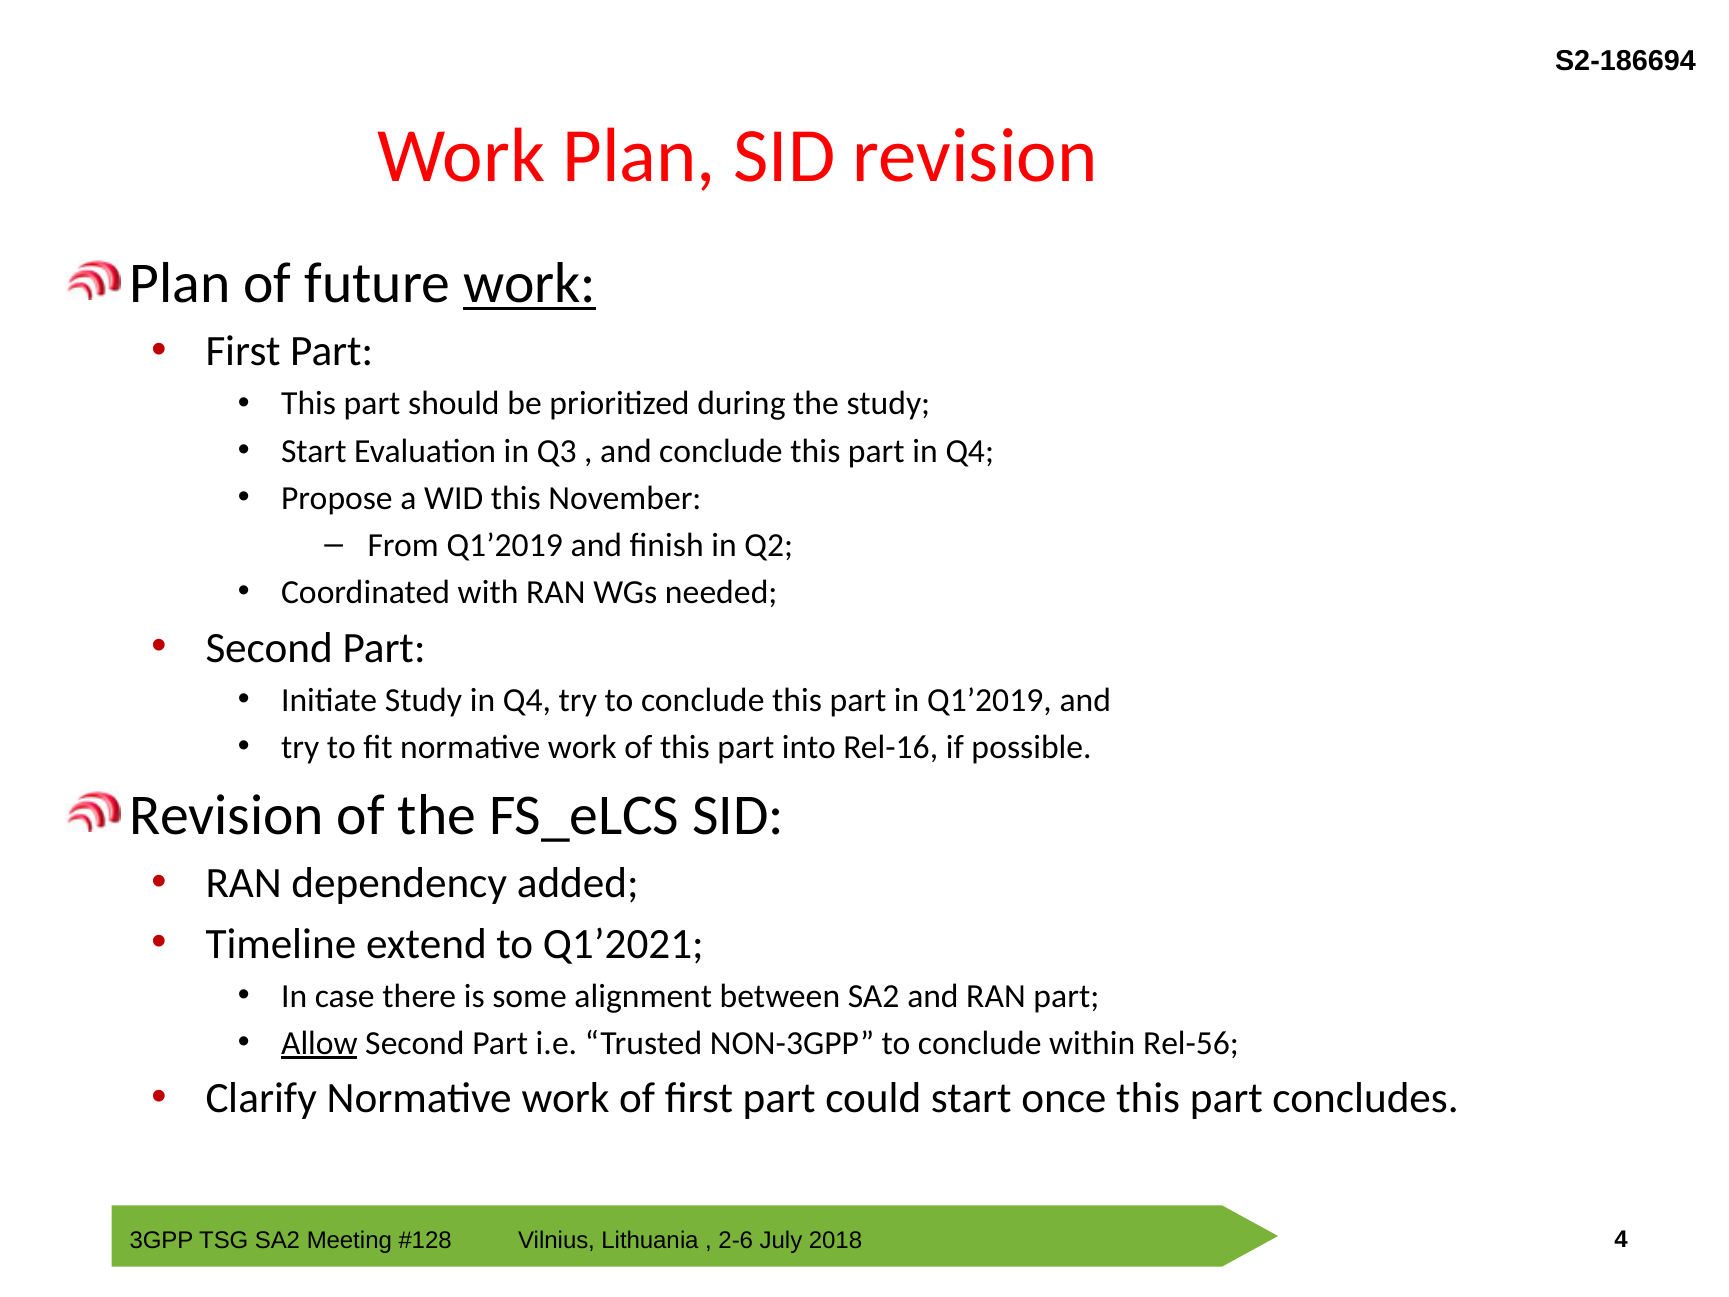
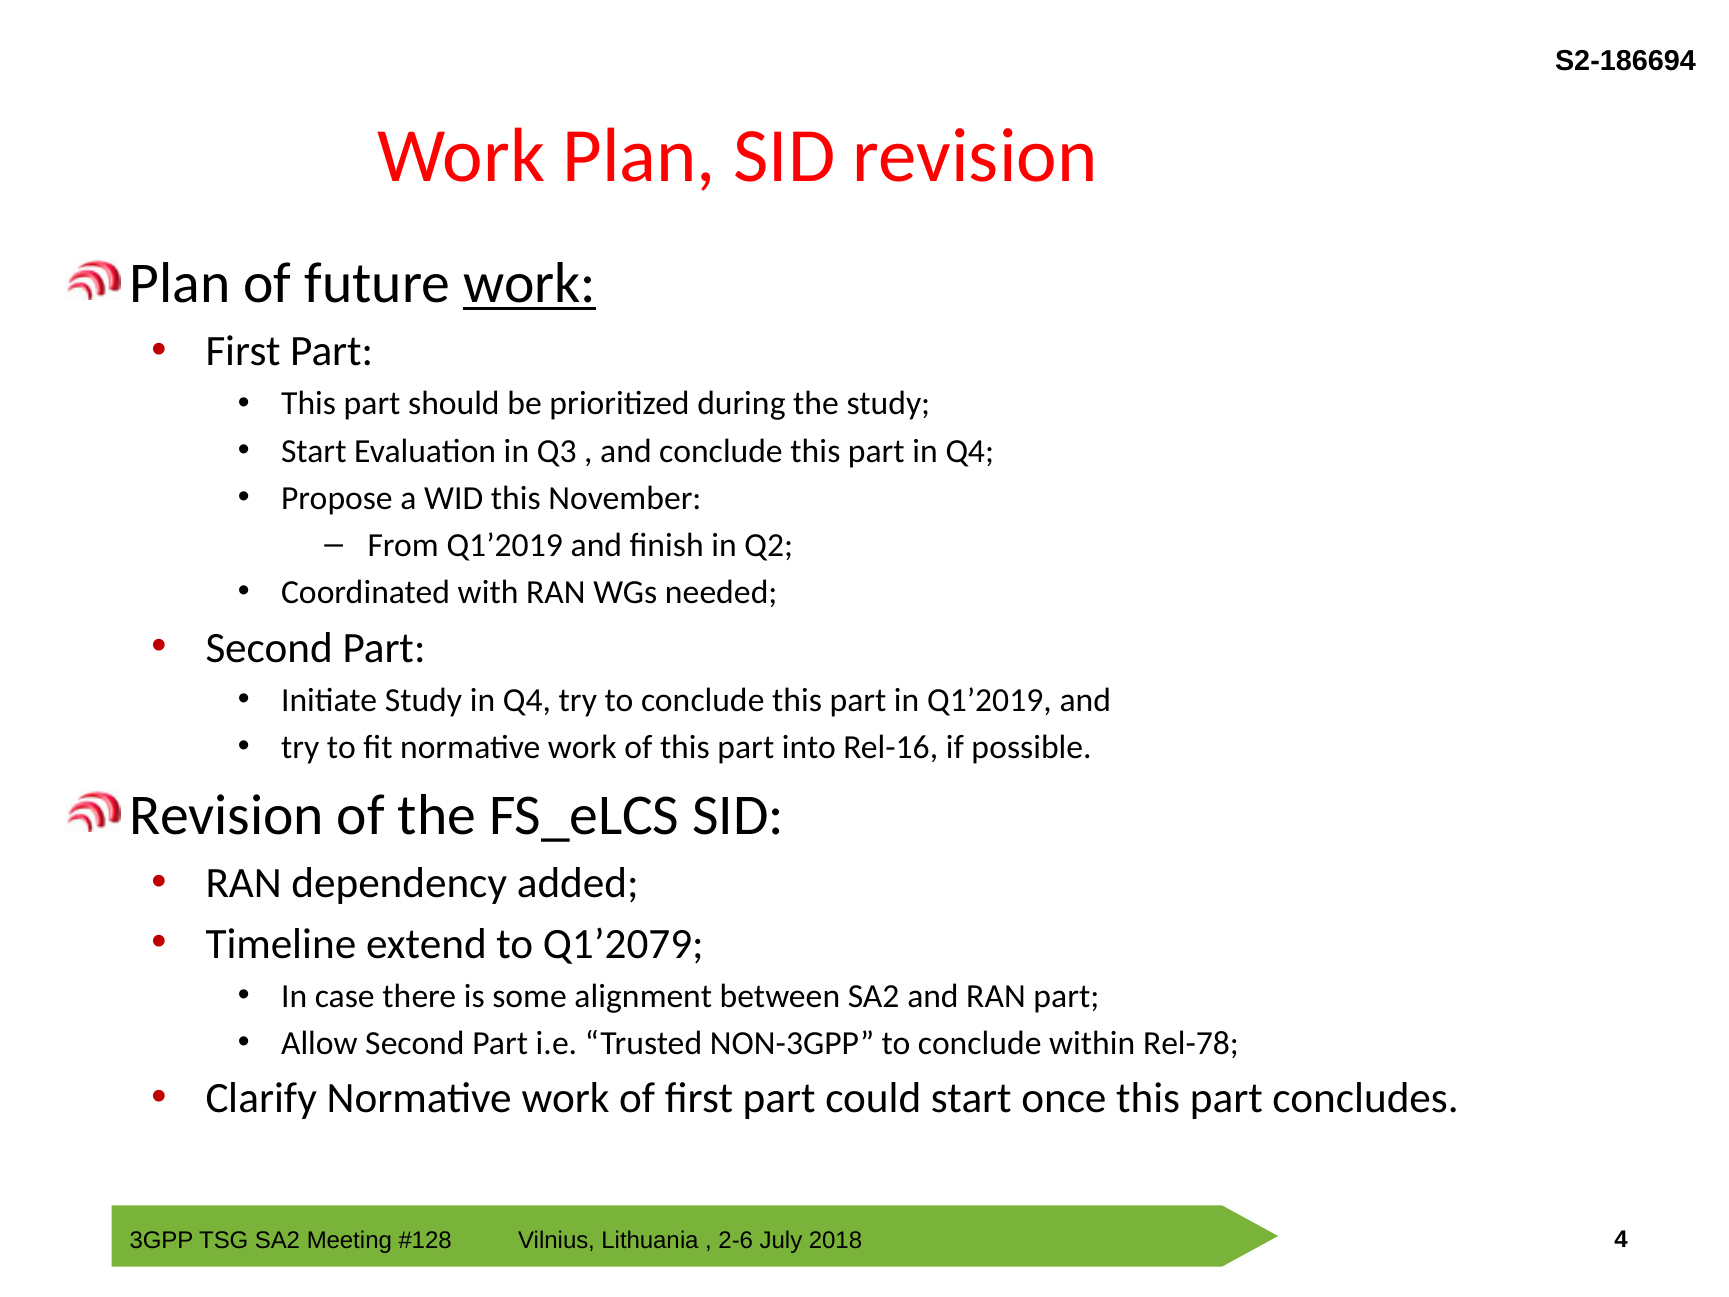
Q1’2021: Q1’2021 -> Q1’2079 (623, 944)
Allow underline: present -> none (319, 1043)
Rel-56: Rel-56 -> Rel-78 (1191, 1043)
